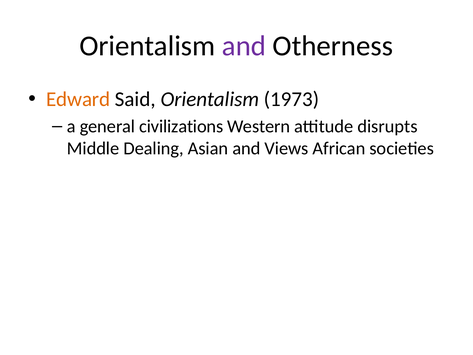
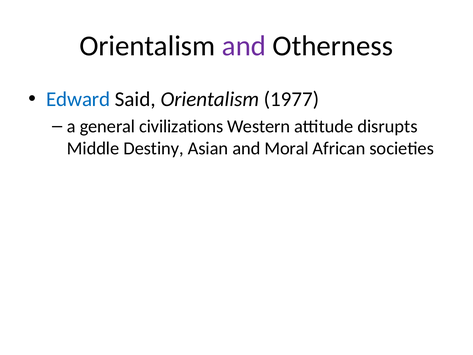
Edward colour: orange -> blue (78, 99)
1973: 1973 -> 1977 (291, 99)
Dealing: Dealing -> Destiny (154, 148)
Views: Views -> Moral (287, 148)
